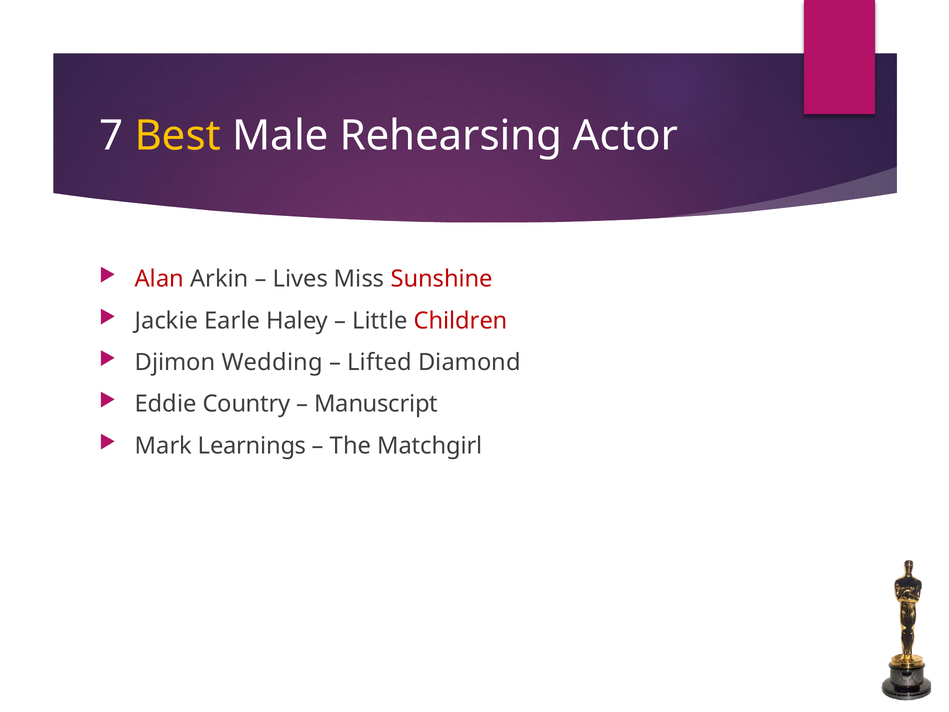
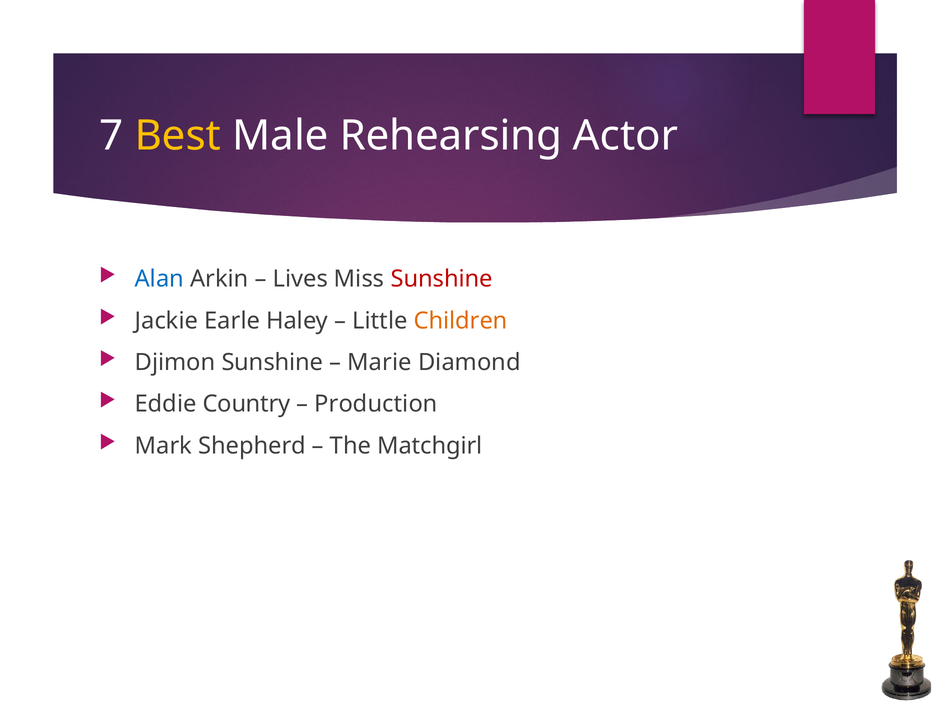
Alan colour: red -> blue (159, 279)
Children colour: red -> orange (461, 321)
Djimon Wedding: Wedding -> Sunshine (272, 362)
Lifted: Lifted -> Marie (380, 362)
Manuscript: Manuscript -> Production (376, 404)
Learnings: Learnings -> Shepherd (252, 446)
